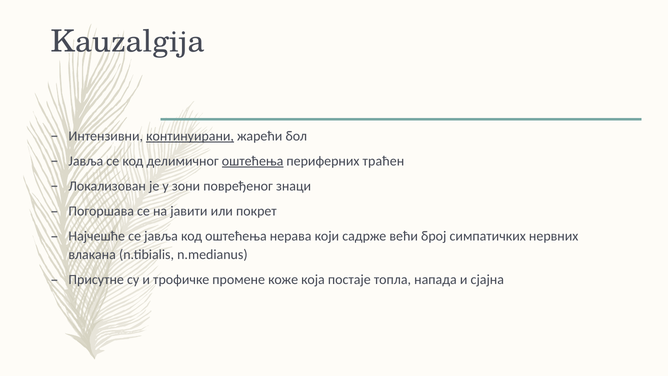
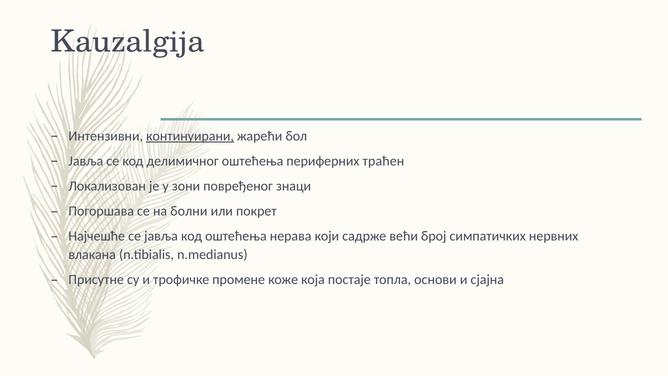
оштећења underline: present -> none (253, 161)
јавити: јавити -> болни (189, 211)
напада: напада -> основи (435, 280)
